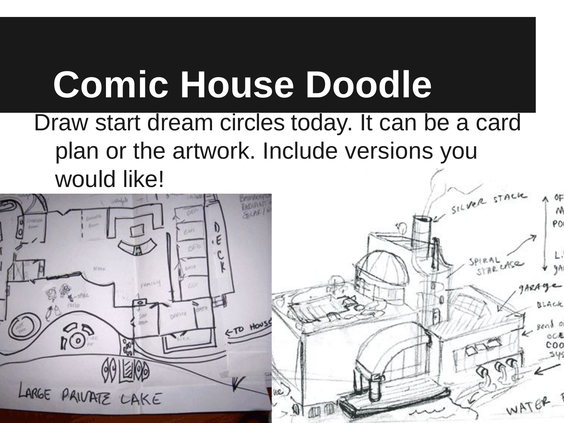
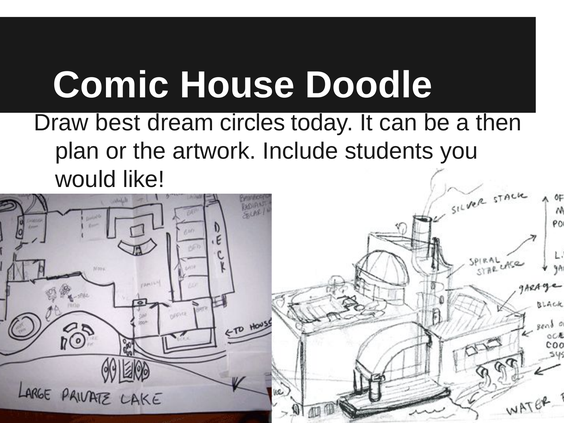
start: start -> best (118, 123)
card: card -> then (499, 123)
versions: versions -> students (389, 151)
